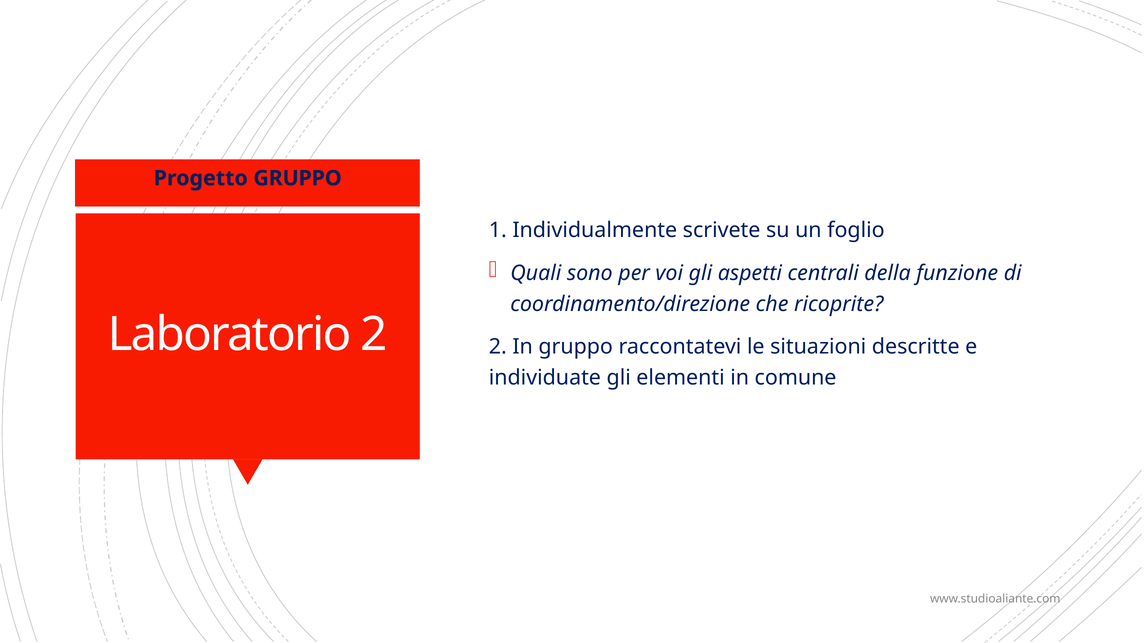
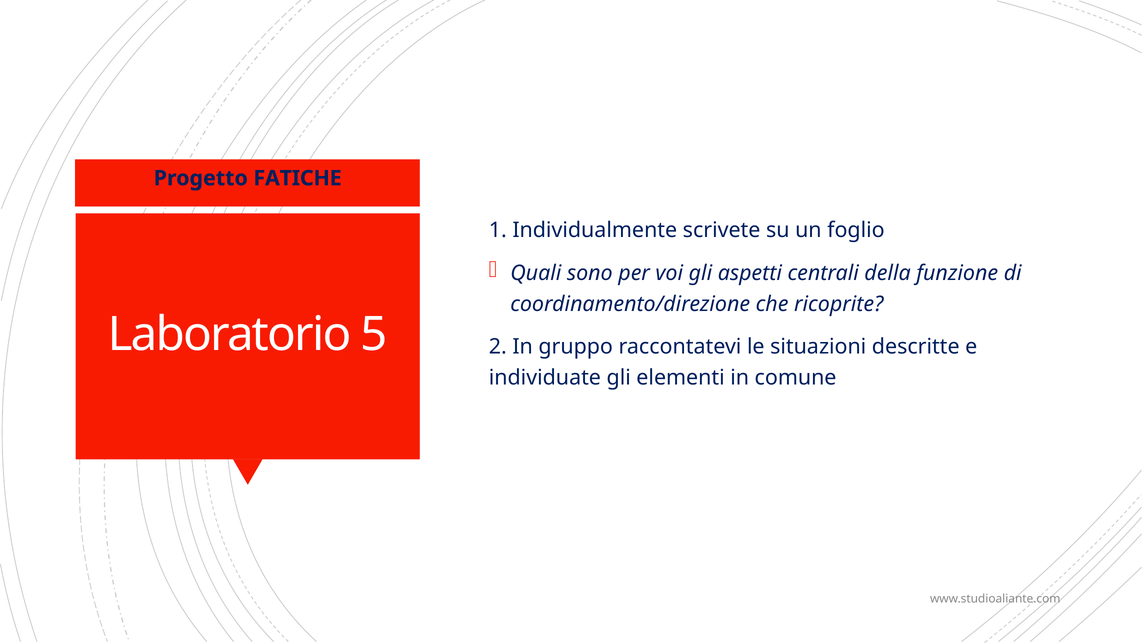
Progetto GRUPPO: GRUPPO -> FATICHE (298, 178)
Laboratorio 2: 2 -> 5 (374, 335)
